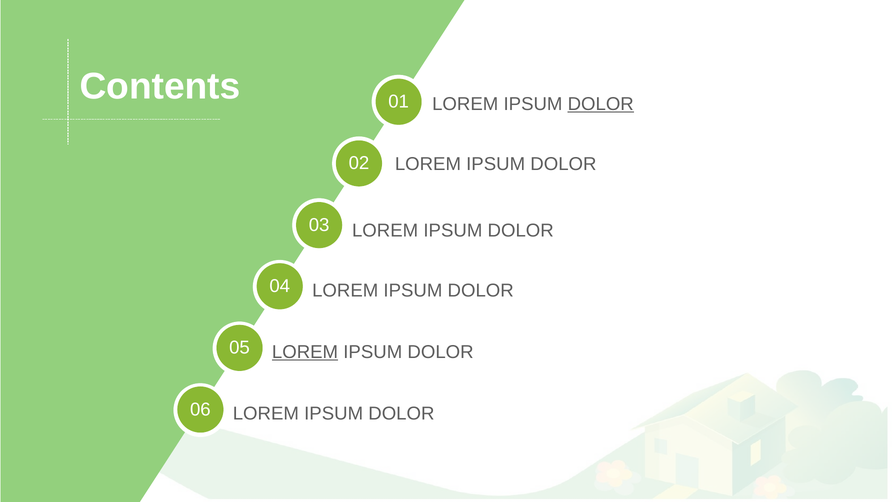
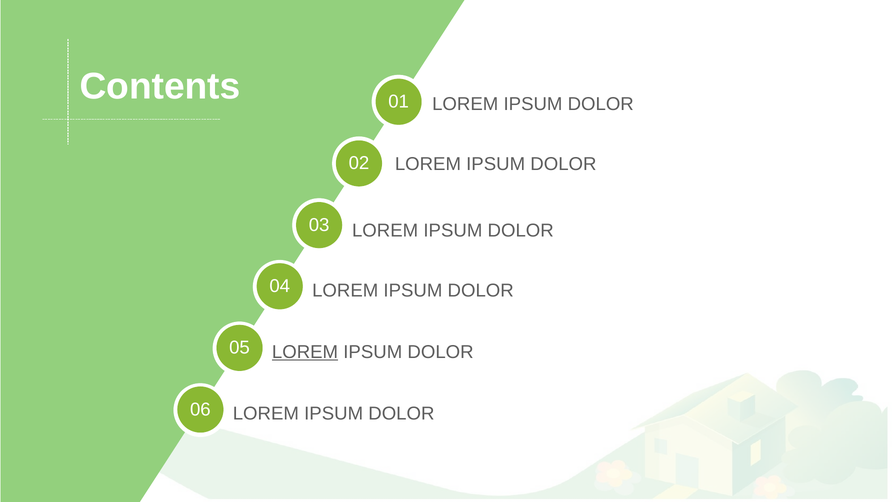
DOLOR underline: present -> none (601, 104)
